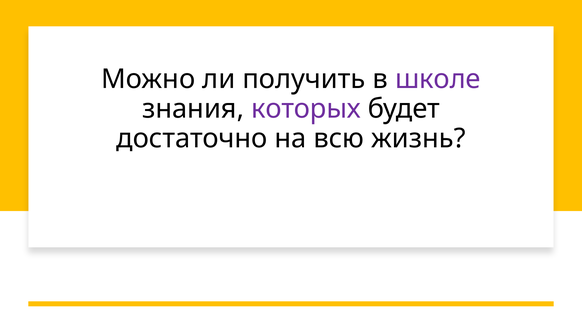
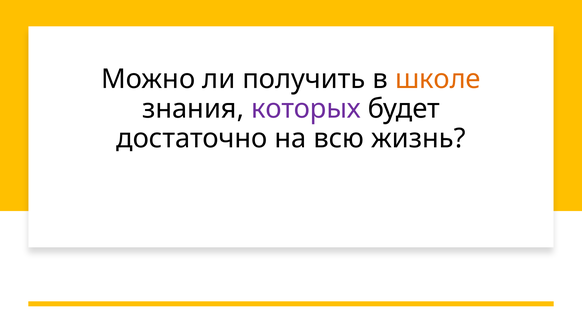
школе colour: purple -> orange (438, 79)
